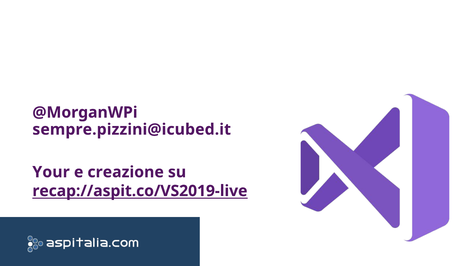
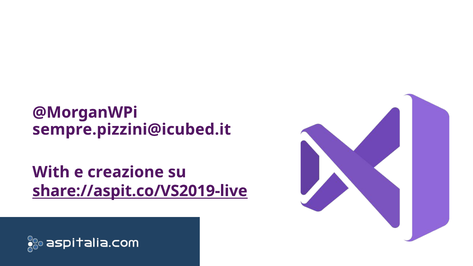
Your: Your -> With (51, 172)
recap://aspit.co/VS2019-live: recap://aspit.co/VS2019-live -> share://aspit.co/VS2019-live (140, 191)
